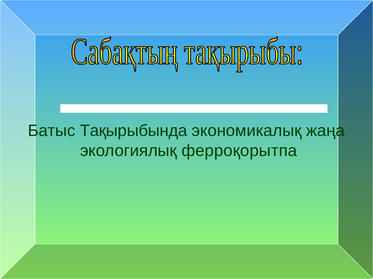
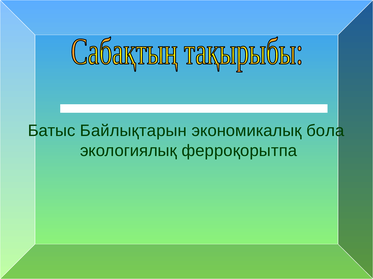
Тақырыбында: Тақырыбында -> Байлықтарын (133, 131)
жаңа: жаңа -> бола (325, 131)
